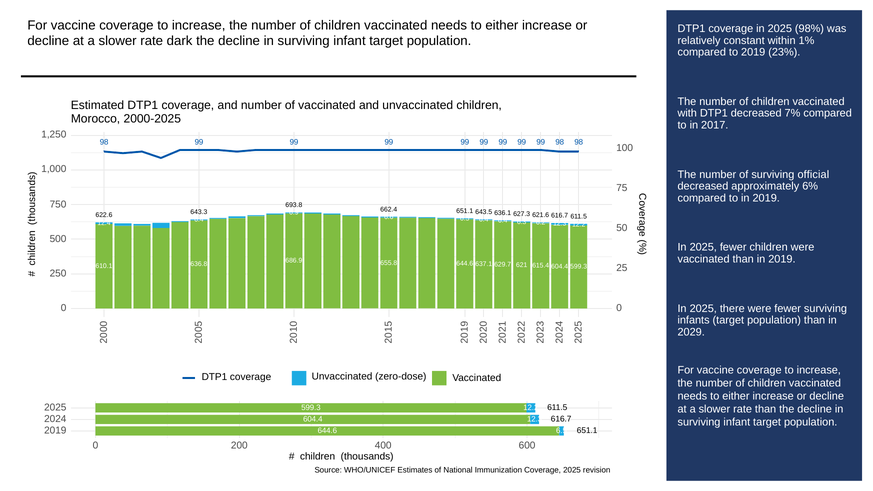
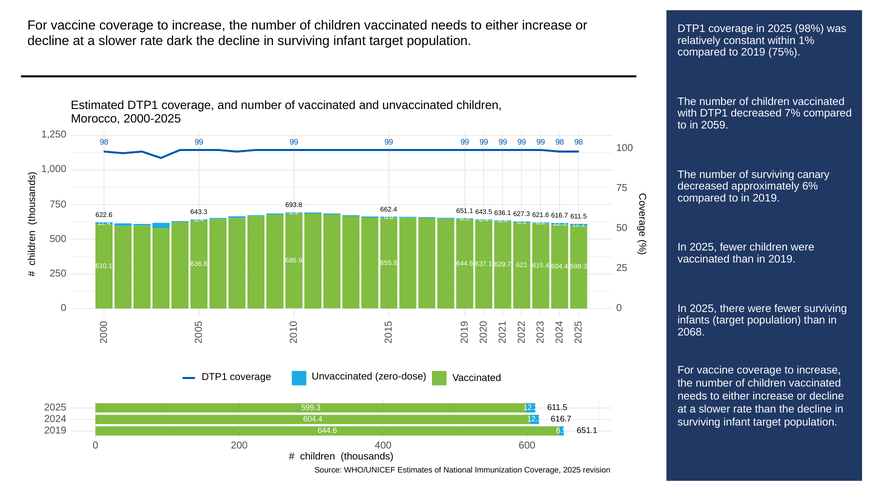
23%: 23% -> 75% (784, 52)
2017: 2017 -> 2059 (715, 125)
official: official -> canary (813, 174)
2029: 2029 -> 2068 (691, 332)
